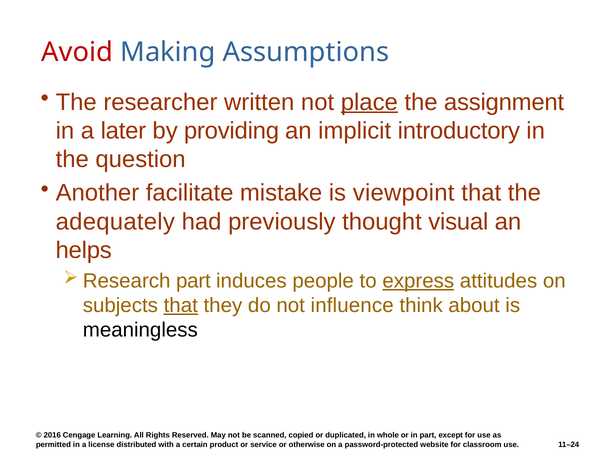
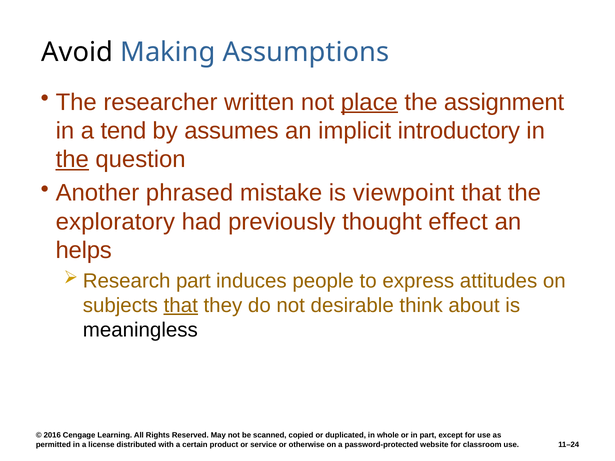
Avoid colour: red -> black (77, 52)
later: later -> tend (123, 131)
providing: providing -> assumes (231, 131)
the underline: none -> present (72, 160)
facilitate: facilitate -> phrased (190, 193)
adequately: adequately -> exploratory (115, 222)
visual: visual -> effect (458, 222)
express underline: present -> none (418, 281)
influence: influence -> desirable (352, 306)
